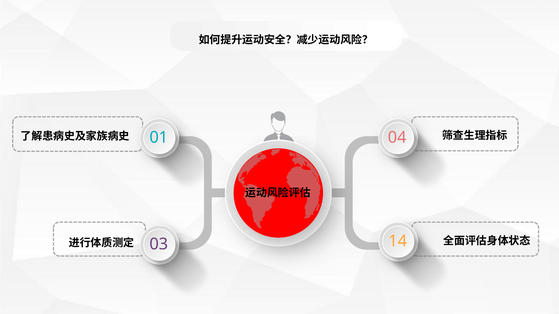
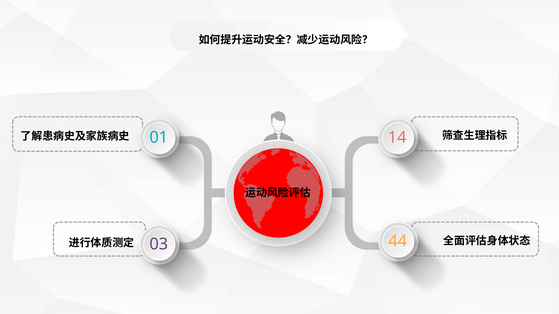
04: 04 -> 14 (397, 138)
14: 14 -> 44 (398, 241)
